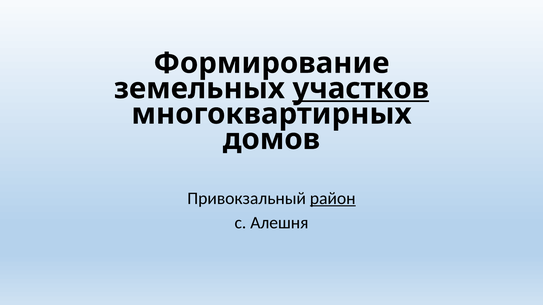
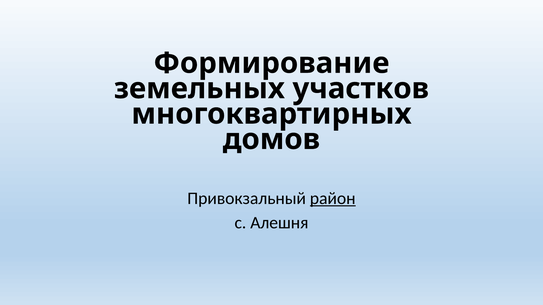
участков underline: present -> none (361, 89)
